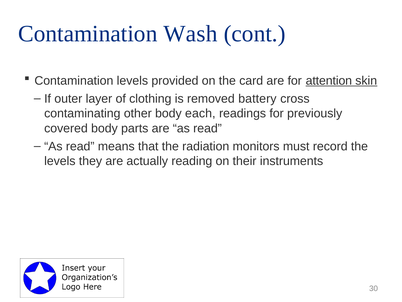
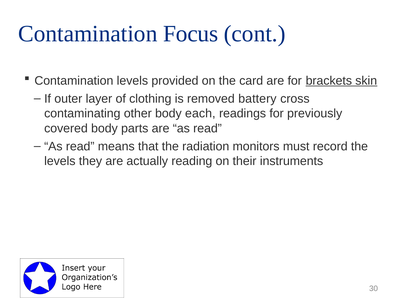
Wash: Wash -> Focus (191, 34)
attention: attention -> brackets (329, 81)
